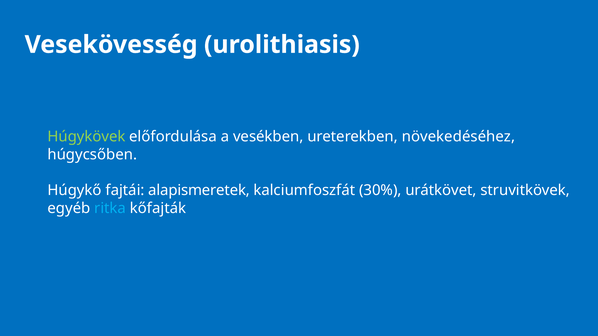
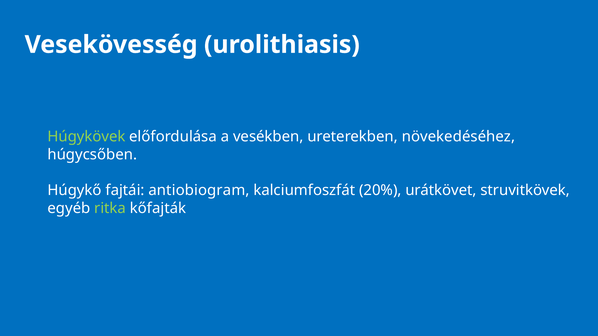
alapismeretek: alapismeretek -> antiobiogram (199, 191)
30%: 30% -> 20% (380, 191)
ritka colour: light blue -> light green (110, 209)
